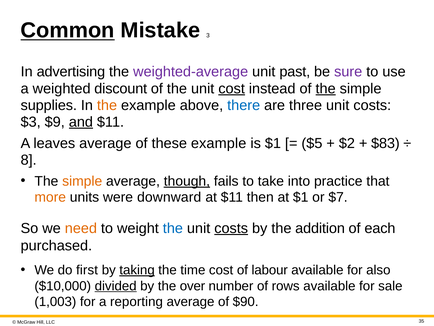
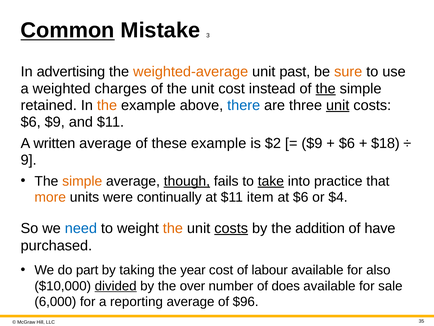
weighted-average colour: purple -> orange (191, 72)
sure colour: purple -> orange (348, 72)
discount: discount -> charges (121, 88)
cost underline: present -> none (232, 88)
supplies: supplies -> retained (49, 105)
unit underline: none -> present (338, 105)
$3: $3 -> $6 (31, 122)
and underline: present -> none (81, 122)
leaves: leaves -> written (54, 143)
is $1: $1 -> $2 (273, 143)
$5: $5 -> $9 (312, 143)
$2: $2 -> $6 (347, 143)
$83: $83 -> $18 (385, 143)
8: 8 -> 9 (29, 160)
take underline: none -> present (271, 181)
downward: downward -> continually (169, 197)
then: then -> item (260, 197)
at $1: $1 -> $6 (301, 197)
$7: $7 -> $4 (338, 197)
need colour: orange -> blue (81, 228)
the colour: blue -> orange (173, 228)
each: each -> have (380, 228)
first: first -> part (87, 270)
taking underline: present -> none (137, 270)
time: time -> year (193, 270)
rows: rows -> does (286, 286)
1,003: 1,003 -> 6,000 (55, 301)
$90: $90 -> $96 (246, 301)
